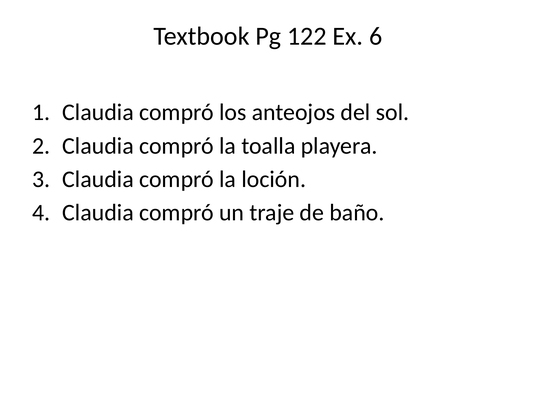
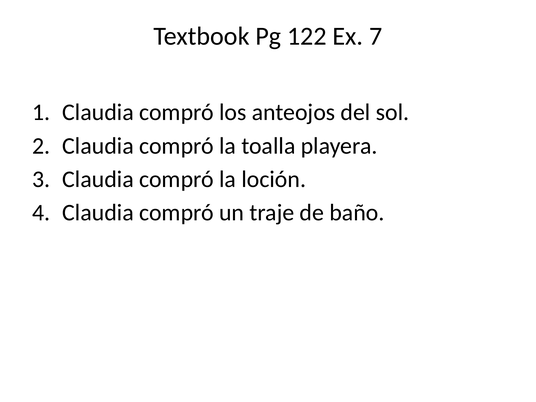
6: 6 -> 7 (376, 36)
